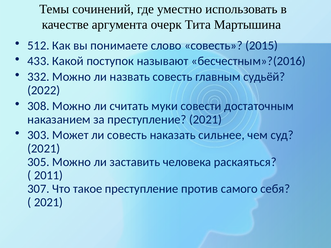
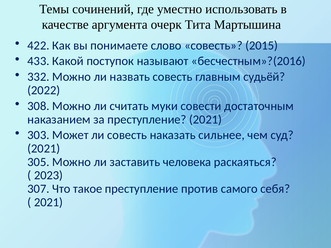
512: 512 -> 422 (38, 45)
2011: 2011 -> 2023 (48, 176)
